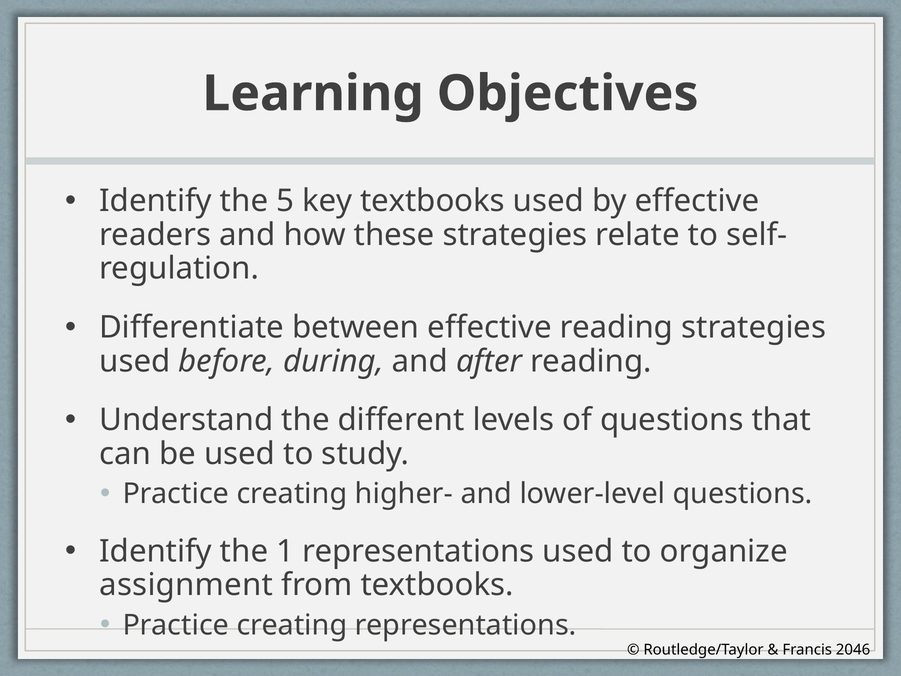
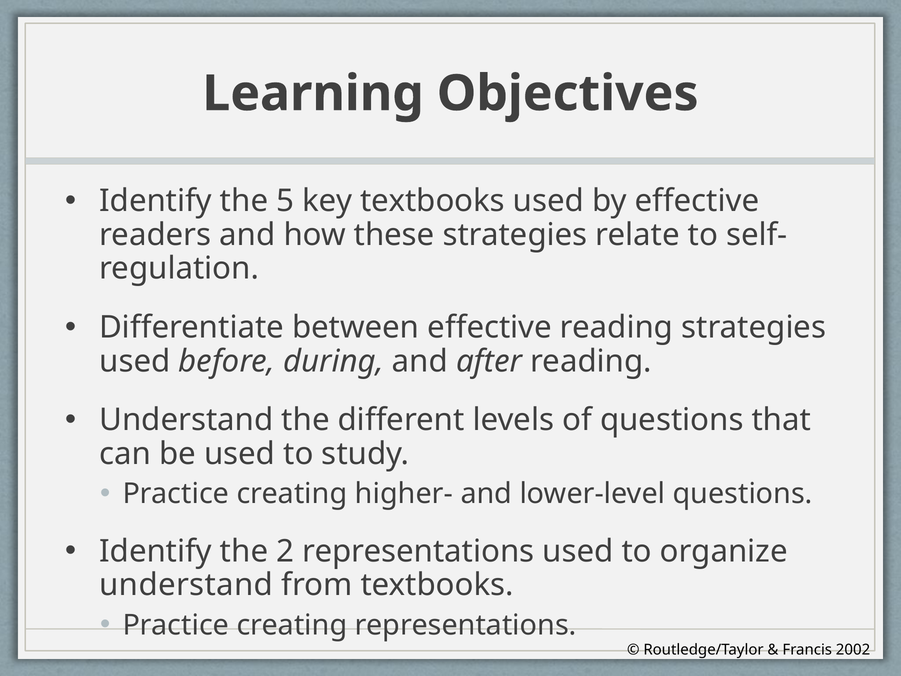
1: 1 -> 2 (285, 551)
assignment: assignment -> understand (186, 585)
2046: 2046 -> 2002 (853, 649)
